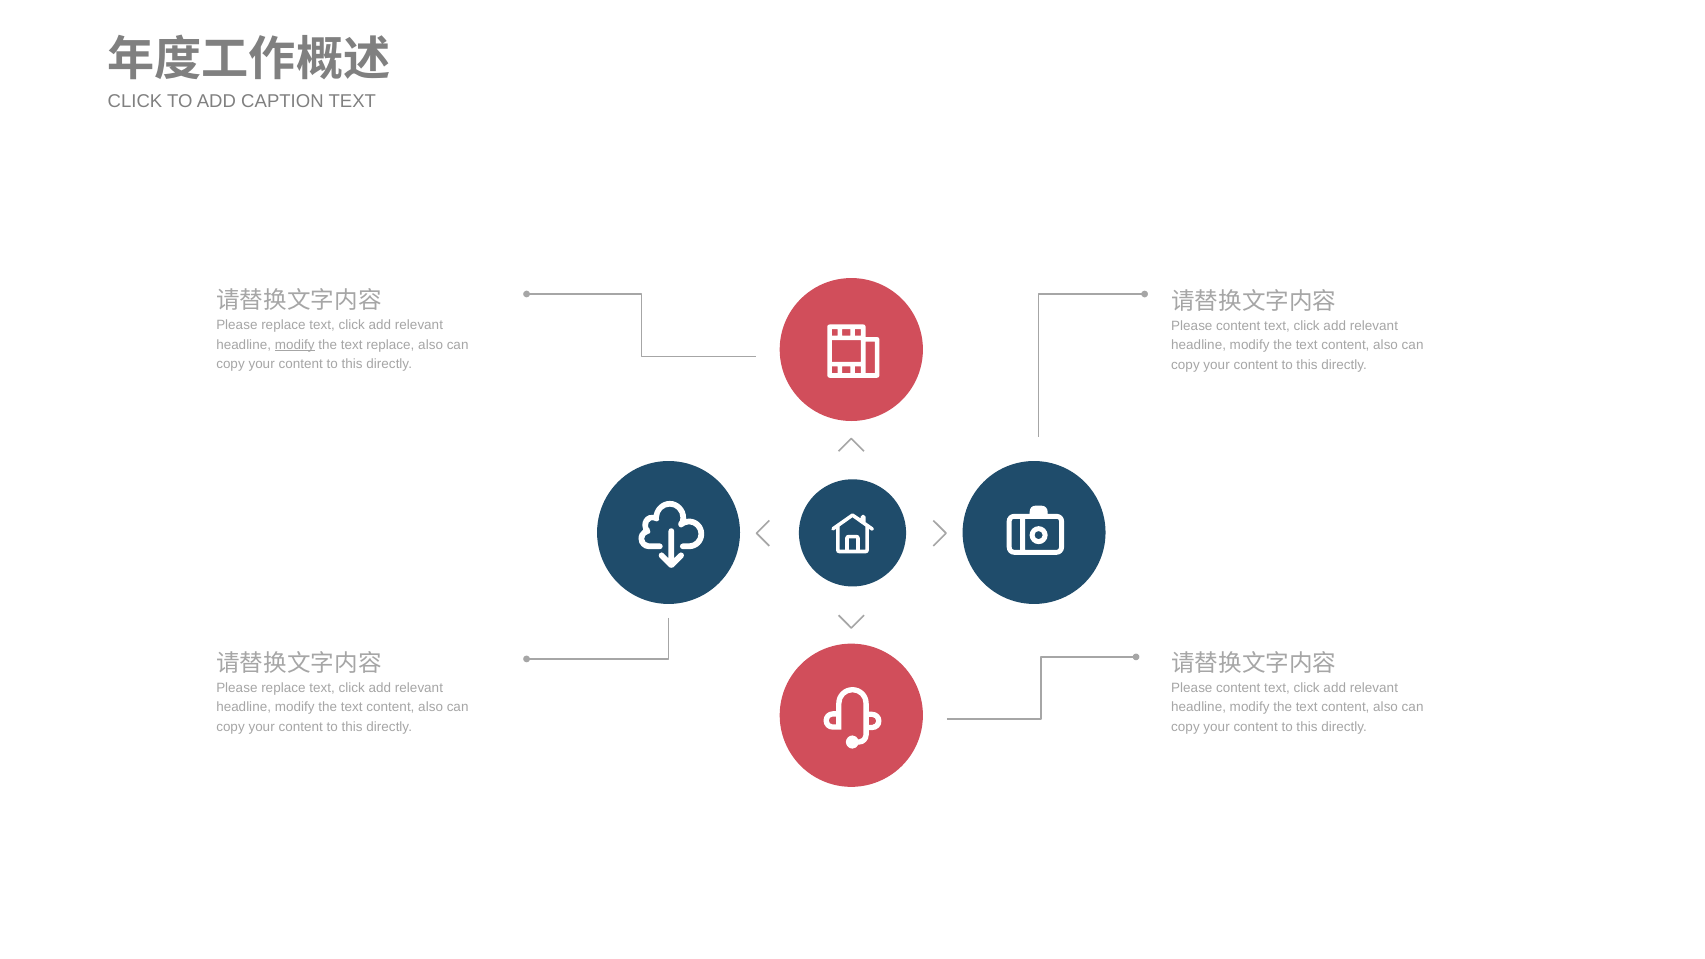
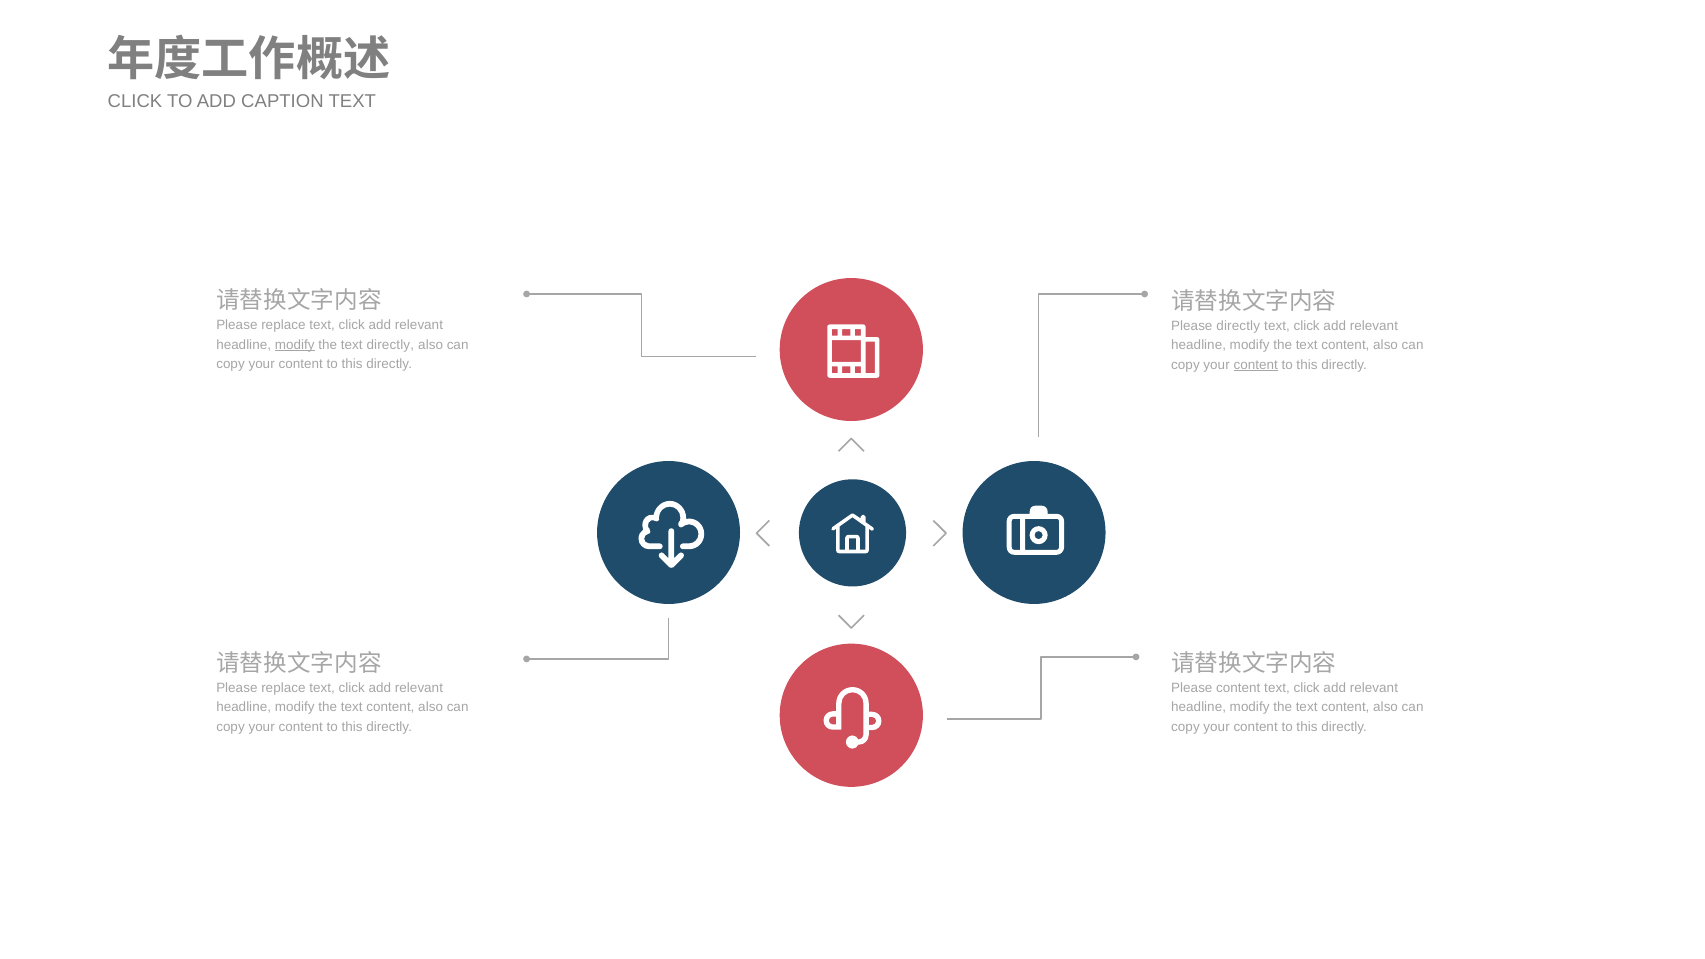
content: content -> directly (1238, 326)
text replace: replace -> directly (390, 345)
content underline: none -> present (1256, 365)
